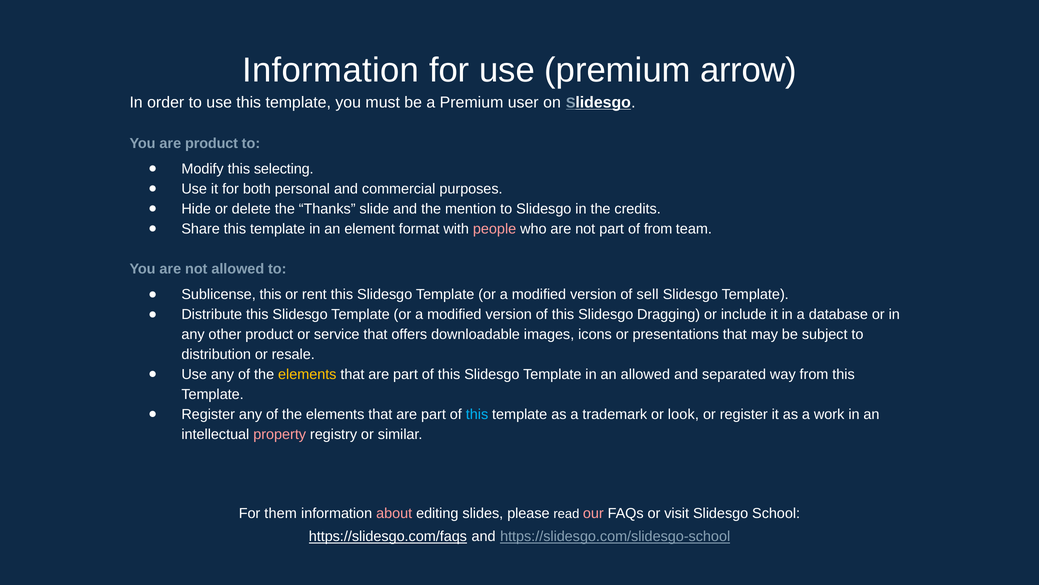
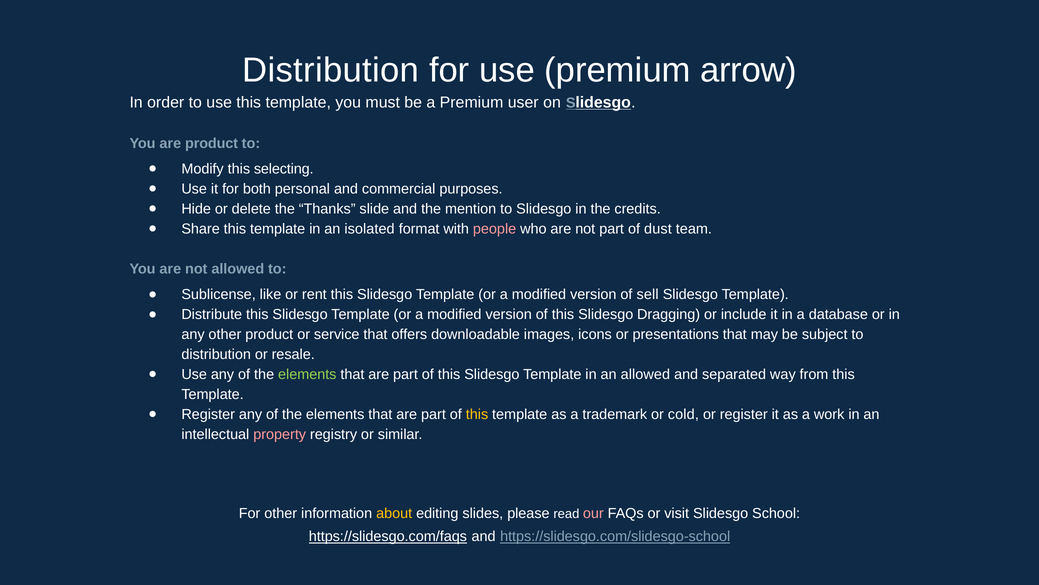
Information: Information -> Distribution (331, 70)
element: element -> isolated (370, 229)
of from: from -> dust (658, 229)
Sublicense this: this -> like (271, 294)
elements colour: yellow -> light green (307, 374)
this colour: light blue -> yellow (477, 414)
look: look -> cold (683, 414)
For them: them -> other (281, 513)
about colour: pink -> yellow (394, 513)
